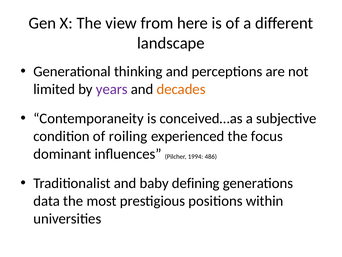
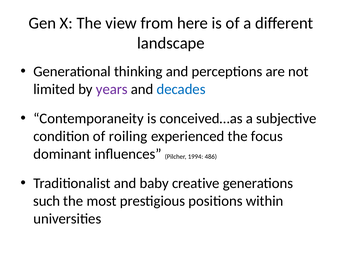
decades colour: orange -> blue (181, 89)
defining: defining -> creative (196, 183)
data: data -> such (47, 201)
